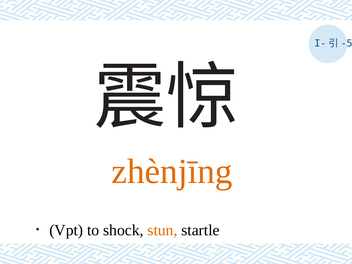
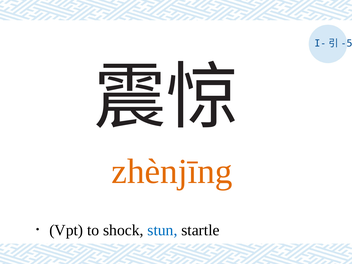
stun colour: orange -> blue (162, 230)
